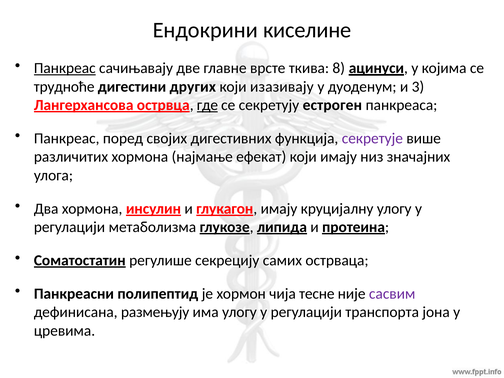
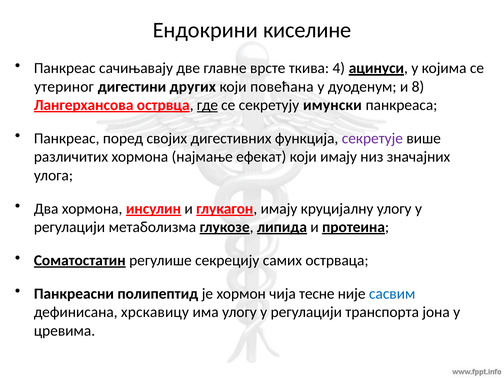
Панкреас underline: present -> none (65, 68)
8: 8 -> 4 (339, 68)
трудноће: трудноће -> утериног (64, 87)
изазивају: изазивају -> повећана (282, 87)
3: 3 -> 8 (418, 87)
естроген: естроген -> имунски (332, 105)
сасвим colour: purple -> blue (392, 294)
размењују: размењују -> хрскавицу (155, 312)
